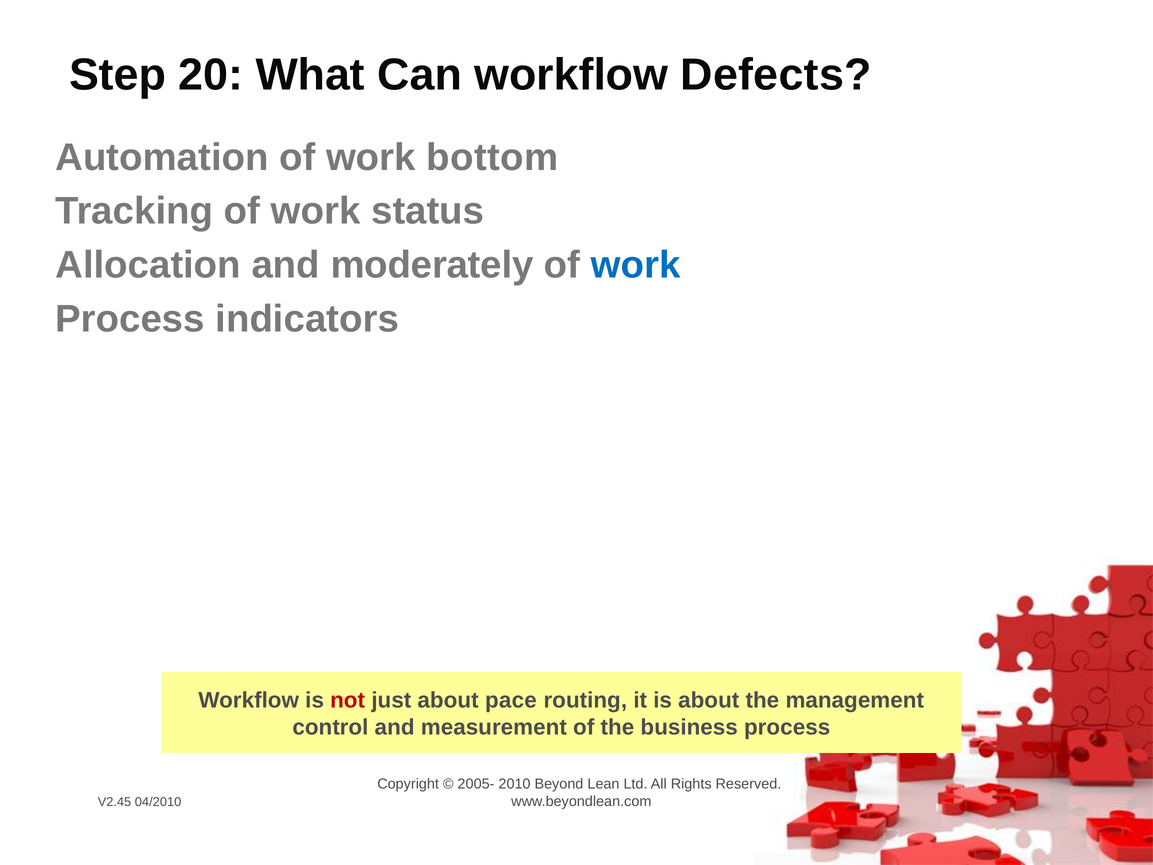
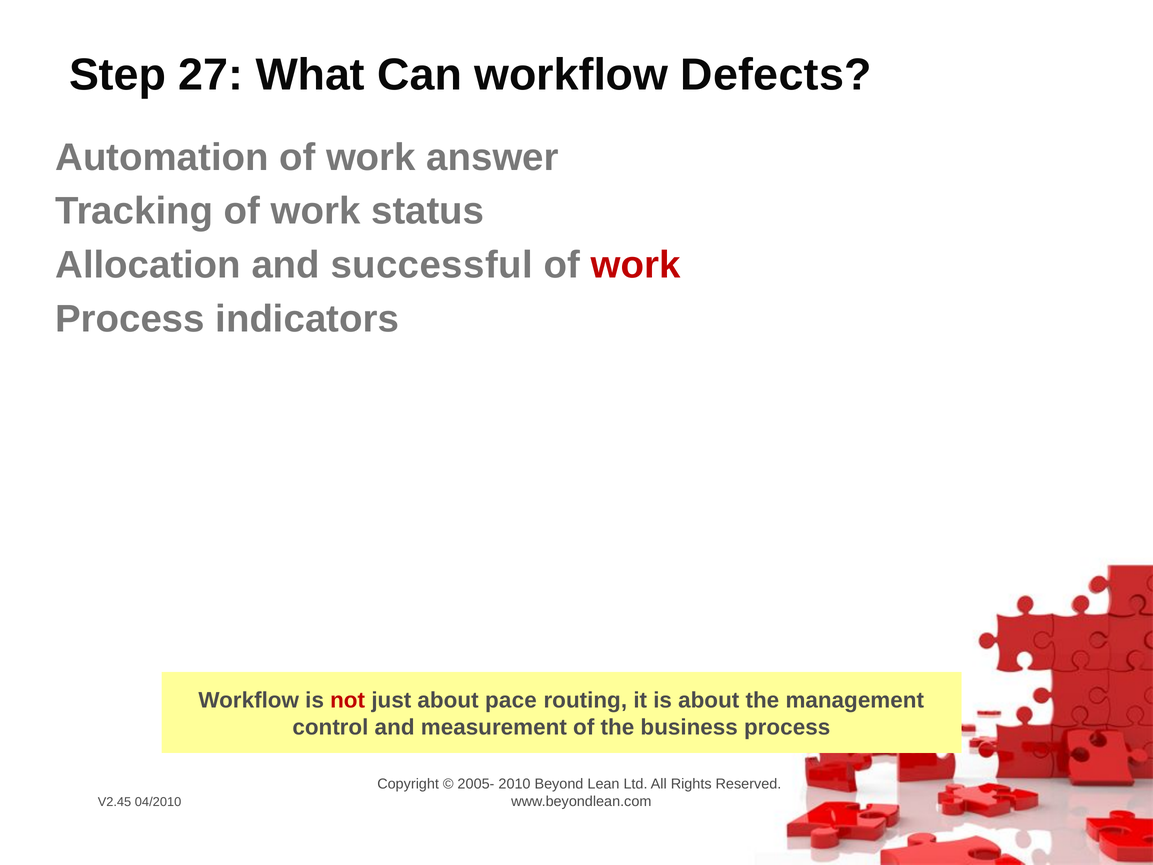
20: 20 -> 27 (211, 75)
bottom: bottom -> answer (493, 157)
moderately: moderately -> successful (432, 265)
work colour: blue -> red (636, 265)
